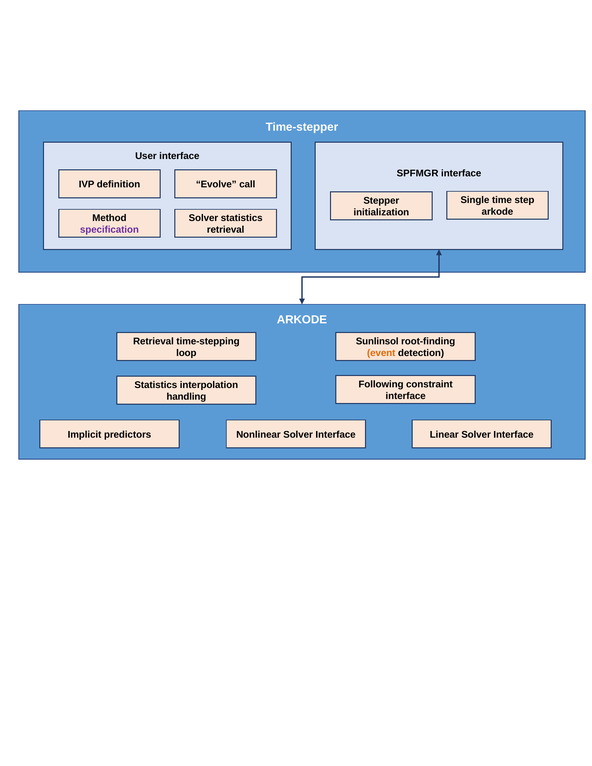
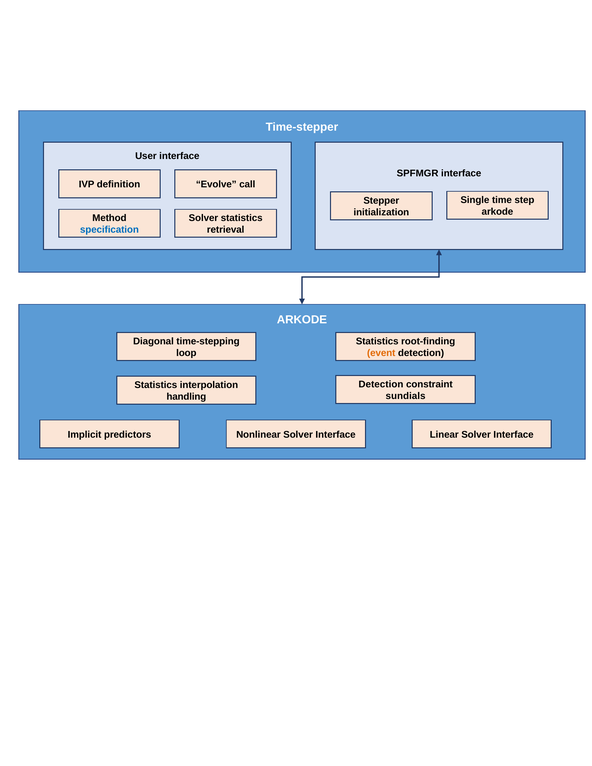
specification colour: purple -> blue (109, 230)
Retrieval: Retrieval -> Diagonal (153, 341)
Sunlinsol: Sunlinsol -> Statistics (377, 341)
Following: Following -> Detection (381, 384)
interface: interface -> sundials (406, 396)
